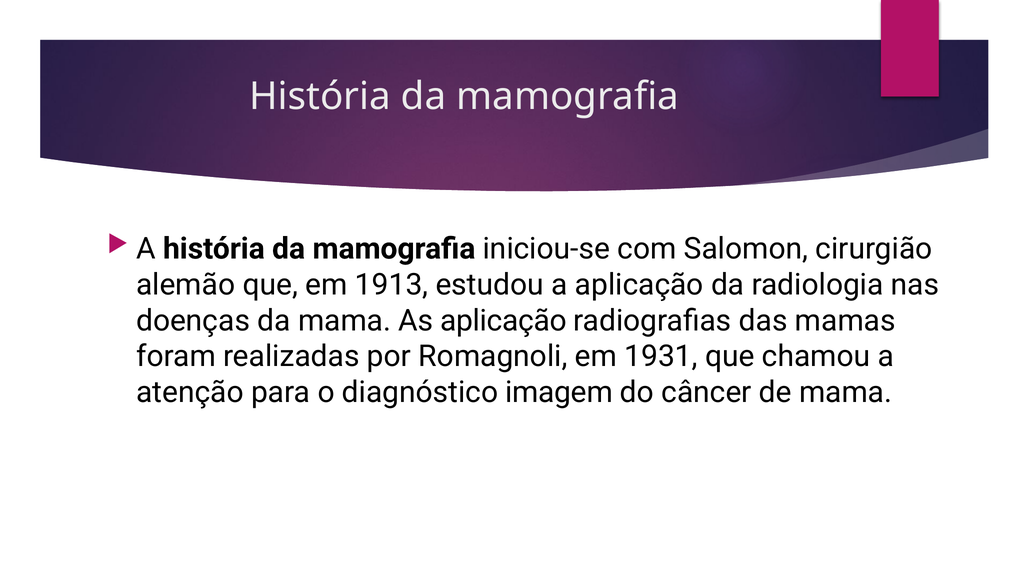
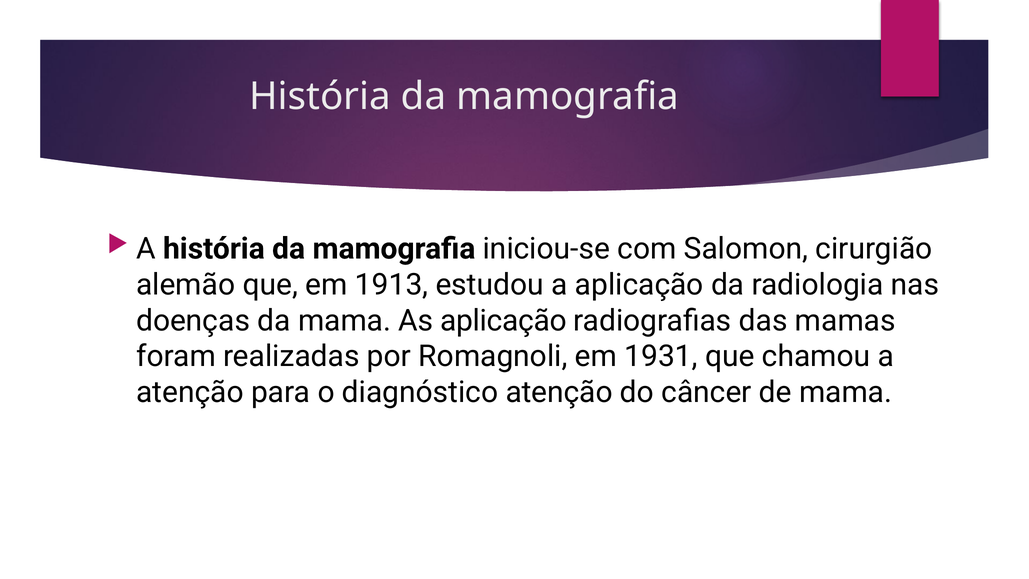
diagnóstico imagem: imagem -> atenção (559, 392)
